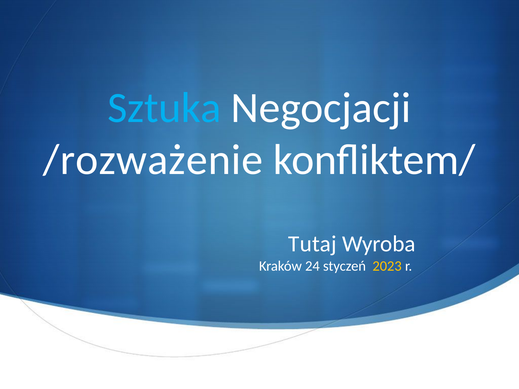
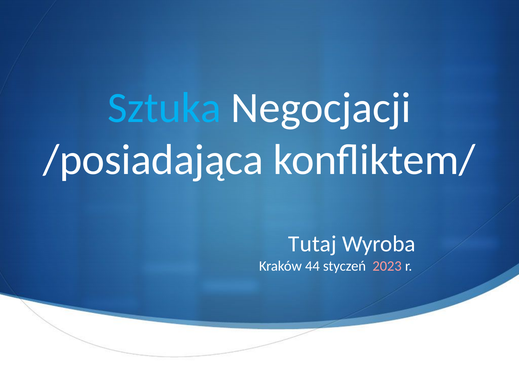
/rozważenie: /rozważenie -> /posiadająca (153, 160)
24: 24 -> 44 (312, 266)
2023 colour: yellow -> pink (387, 266)
